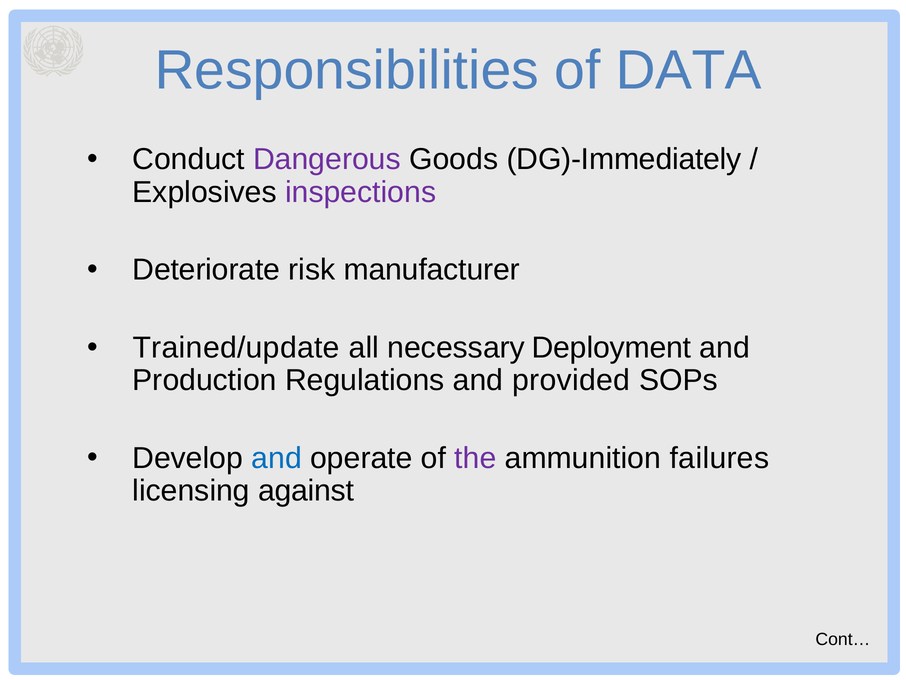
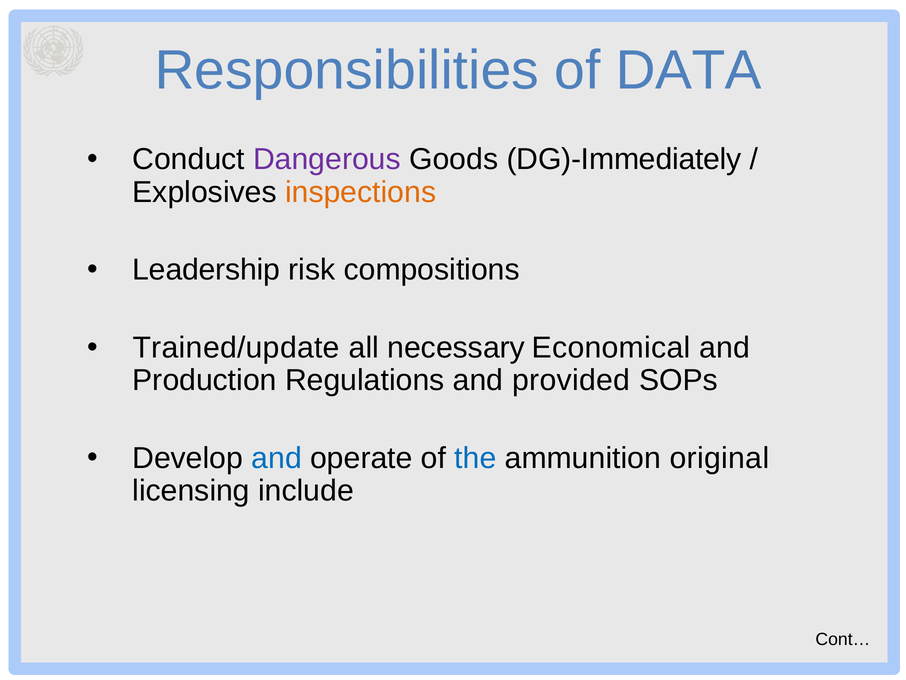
inspections colour: purple -> orange (361, 192)
Deteriorate: Deteriorate -> Leadership (206, 270)
manufacturer: manufacturer -> compositions (432, 270)
Deployment: Deployment -> Economical (611, 348)
the colour: purple -> blue (475, 458)
failures: failures -> original (719, 458)
against: against -> include (306, 490)
